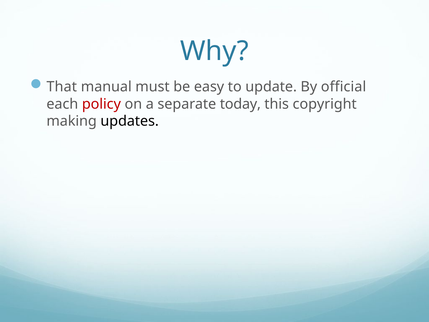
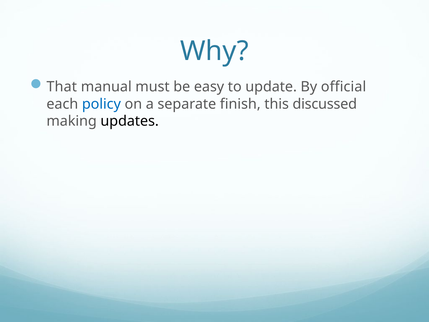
policy colour: red -> blue (101, 104)
today: today -> finish (240, 104)
copyright: copyright -> discussed (325, 104)
